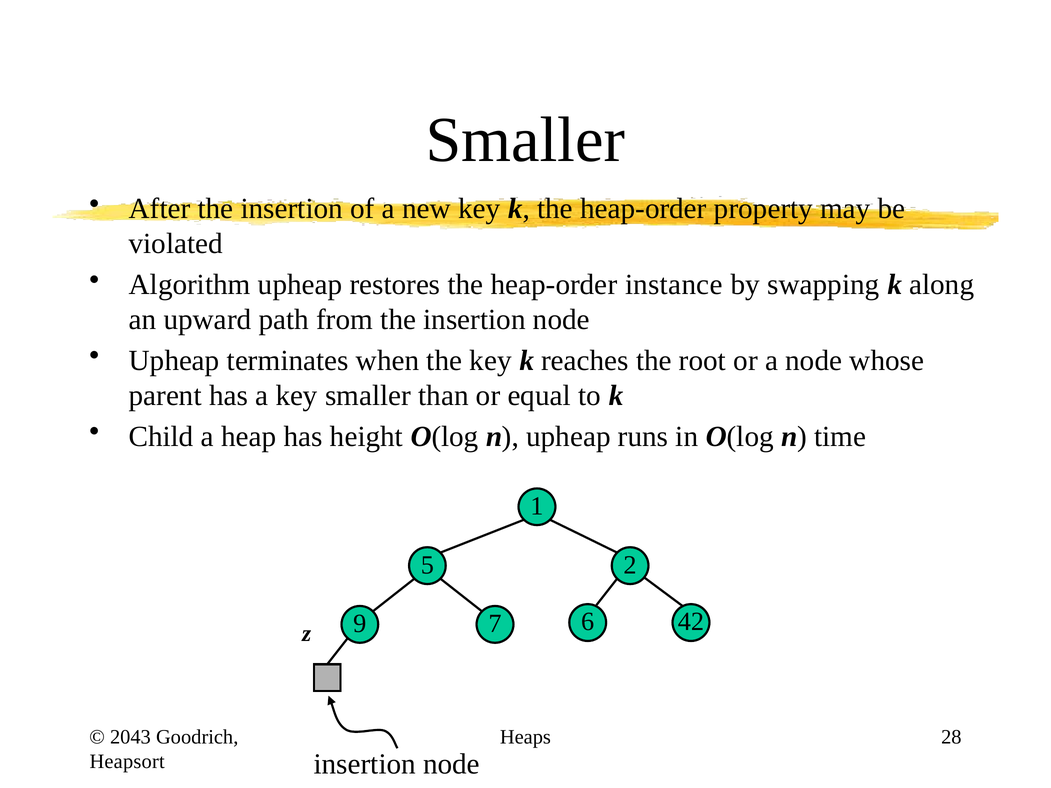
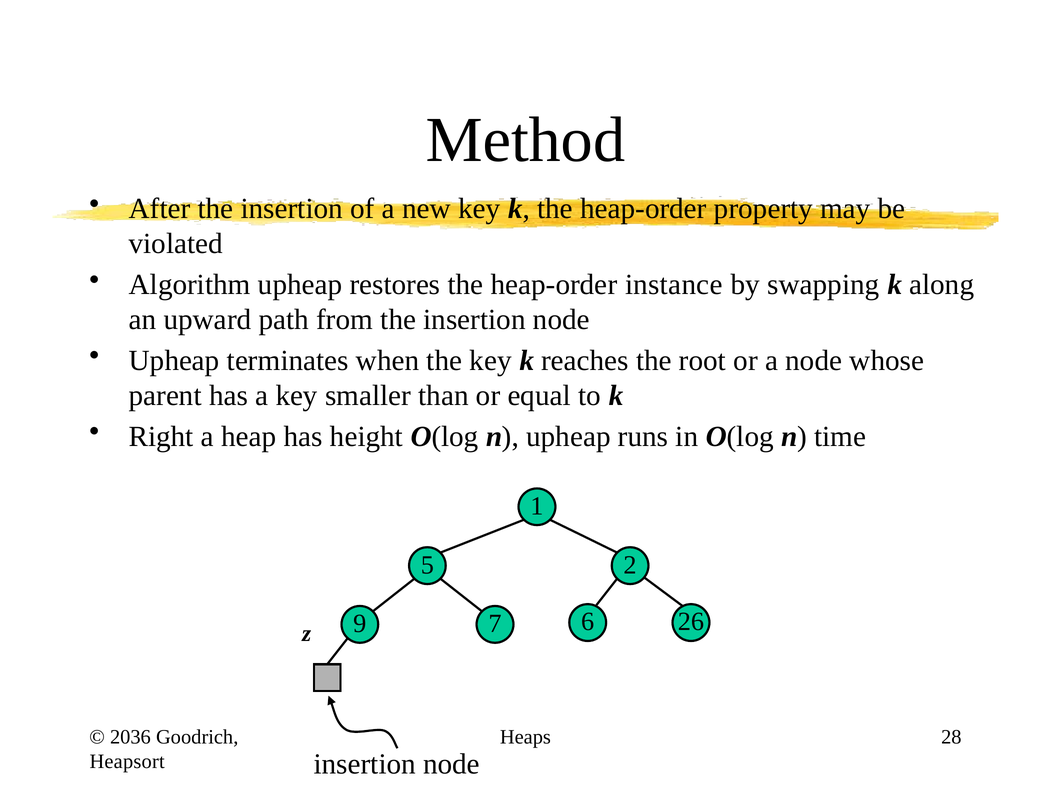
Smaller: Smaller -> Method (525, 140)
Child: Child -> Right (161, 437)
42: 42 -> 26 (691, 622)
2043: 2043 -> 2036 (130, 737)
